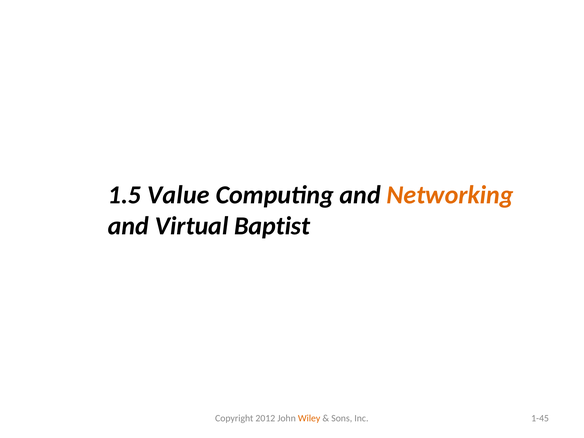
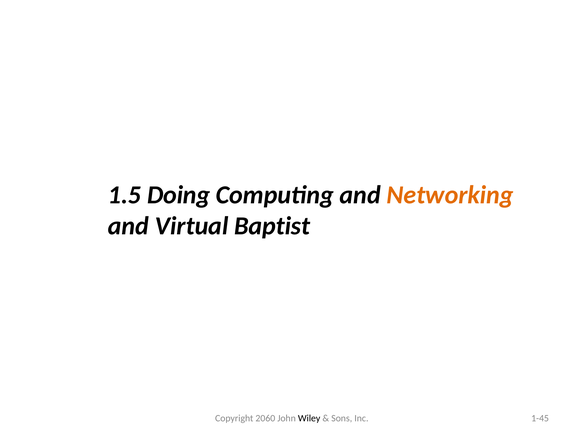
Value: Value -> Doing (179, 195)
2012: 2012 -> 2060 (265, 418)
Wiley colour: orange -> black (309, 418)
